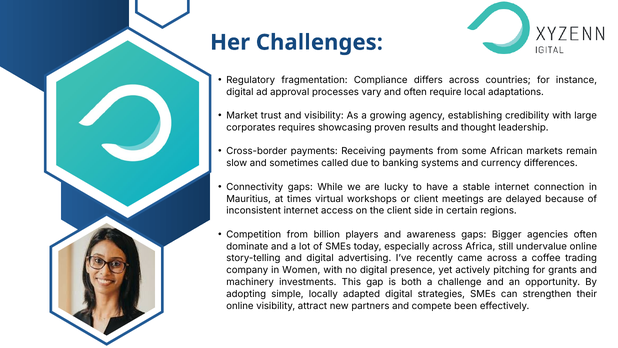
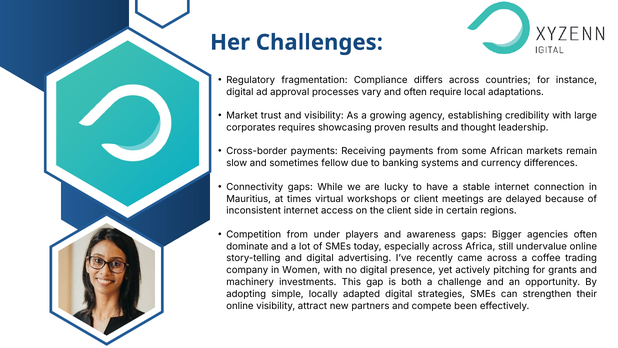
called: called -> fellow (335, 163)
billion: billion -> under (327, 234)
